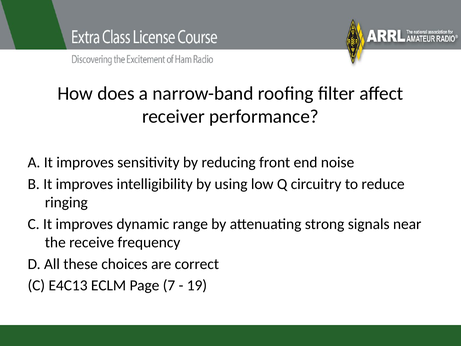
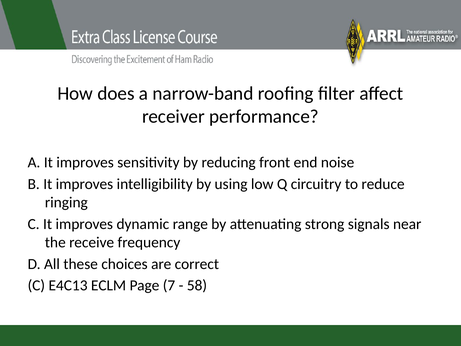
19: 19 -> 58 (197, 285)
